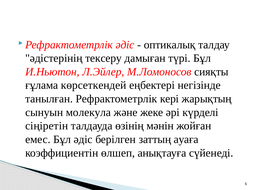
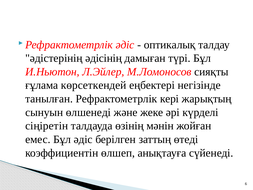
тексеру: тексеру -> әдісінің (104, 58)
молекула: молекула -> өлшенеді (88, 112)
ауаға: ауаға -> өтеді (186, 139)
